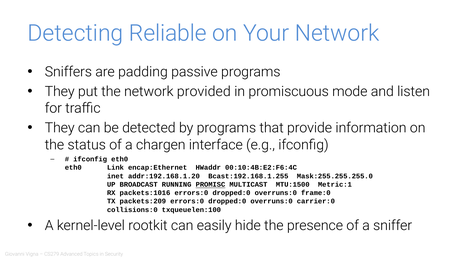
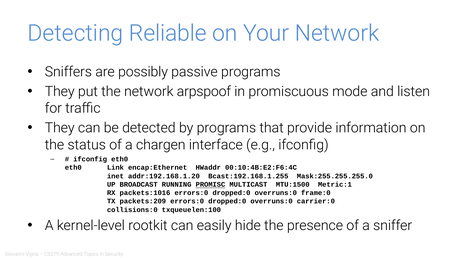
padding: padding -> possibly (143, 72)
provided: provided -> arpspoof (204, 92)
